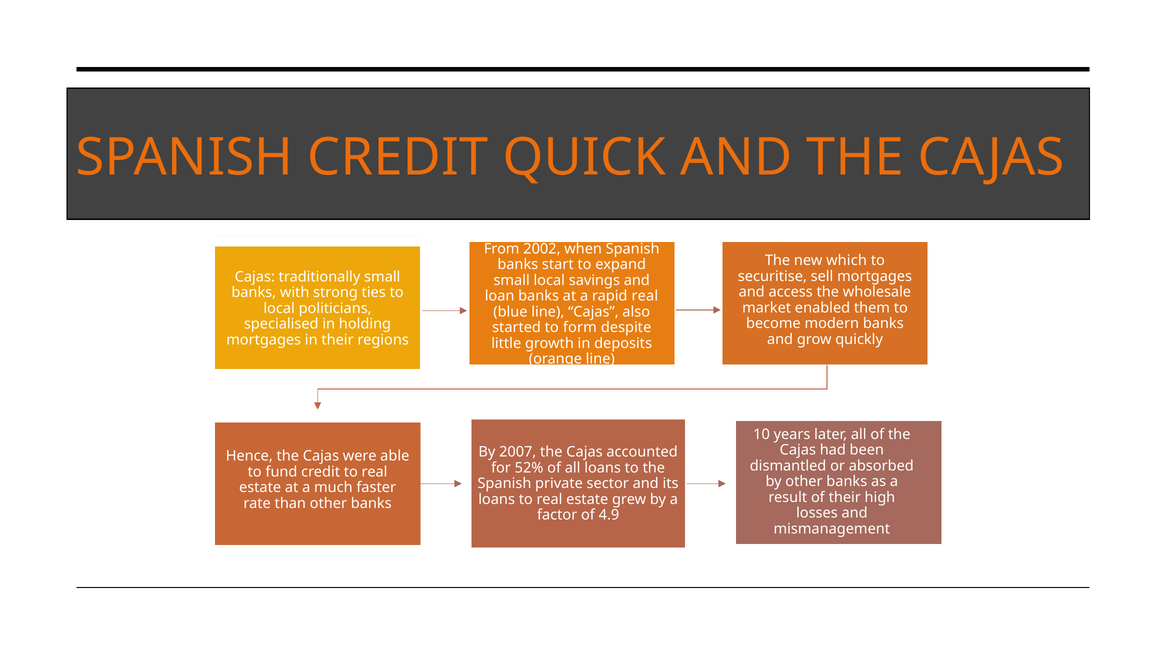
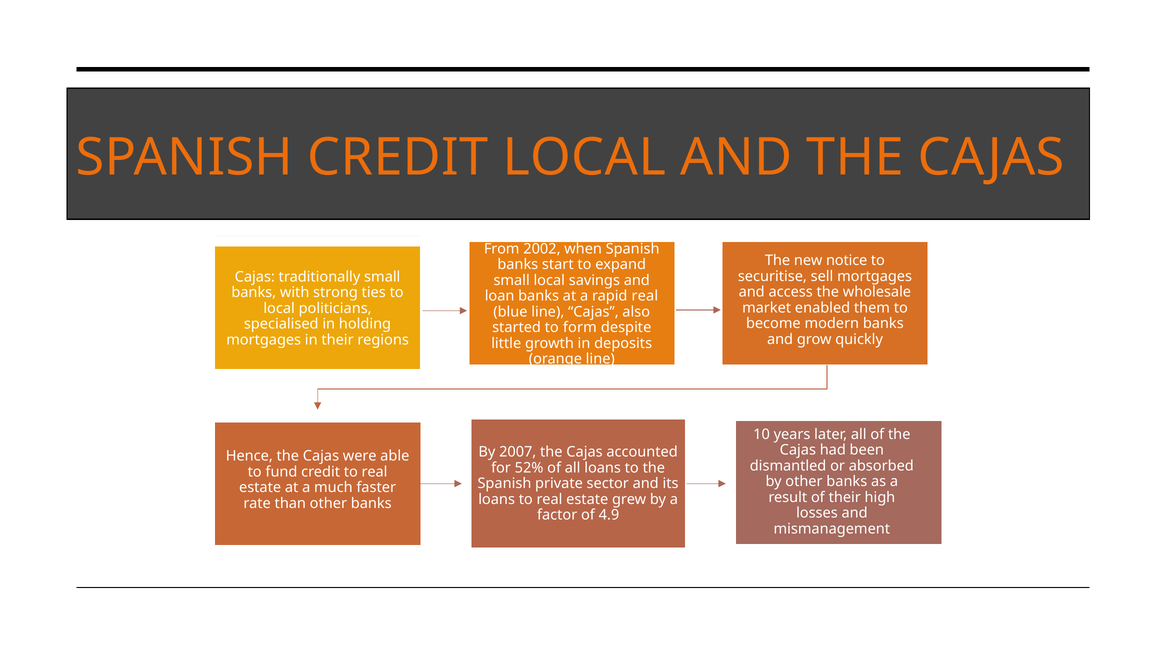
CREDIT QUICK: QUICK -> LOCAL (584, 157)
which: which -> notice (847, 261)
